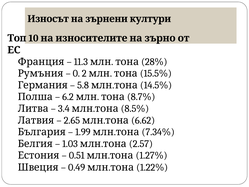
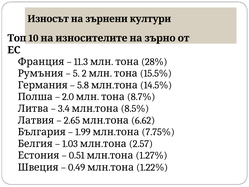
0: 0 -> 5 (76, 73)
6.2: 6.2 -> 2.0 (68, 97)
7.34%: 7.34% -> 7.75% (158, 132)
